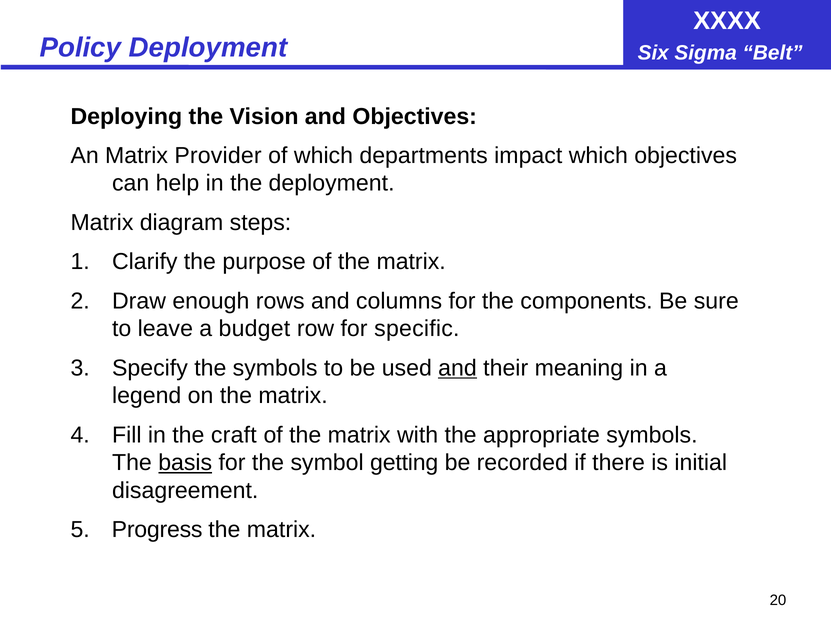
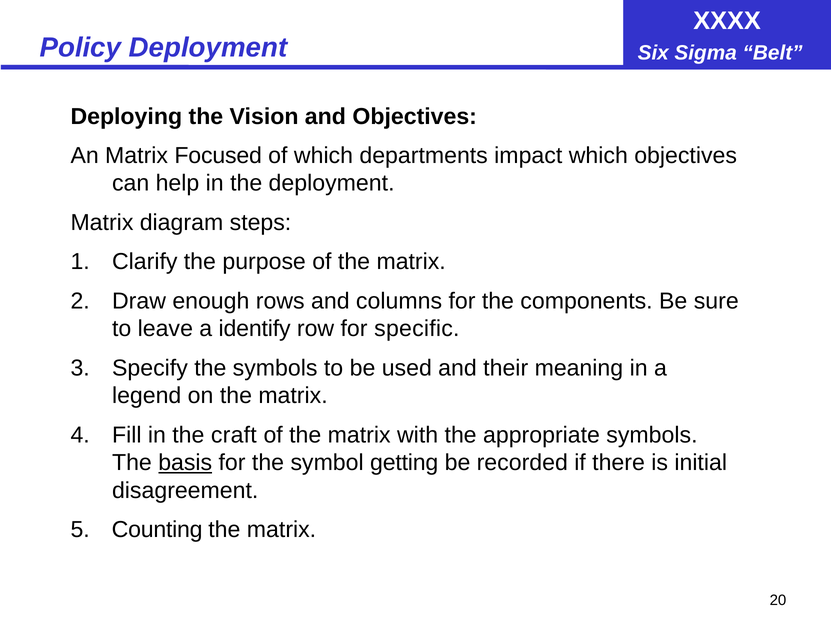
Provider: Provider -> Focused (218, 156)
budget: budget -> identify (255, 329)
and underline: present -> none (457, 368)
Progress: Progress -> Counting (157, 530)
